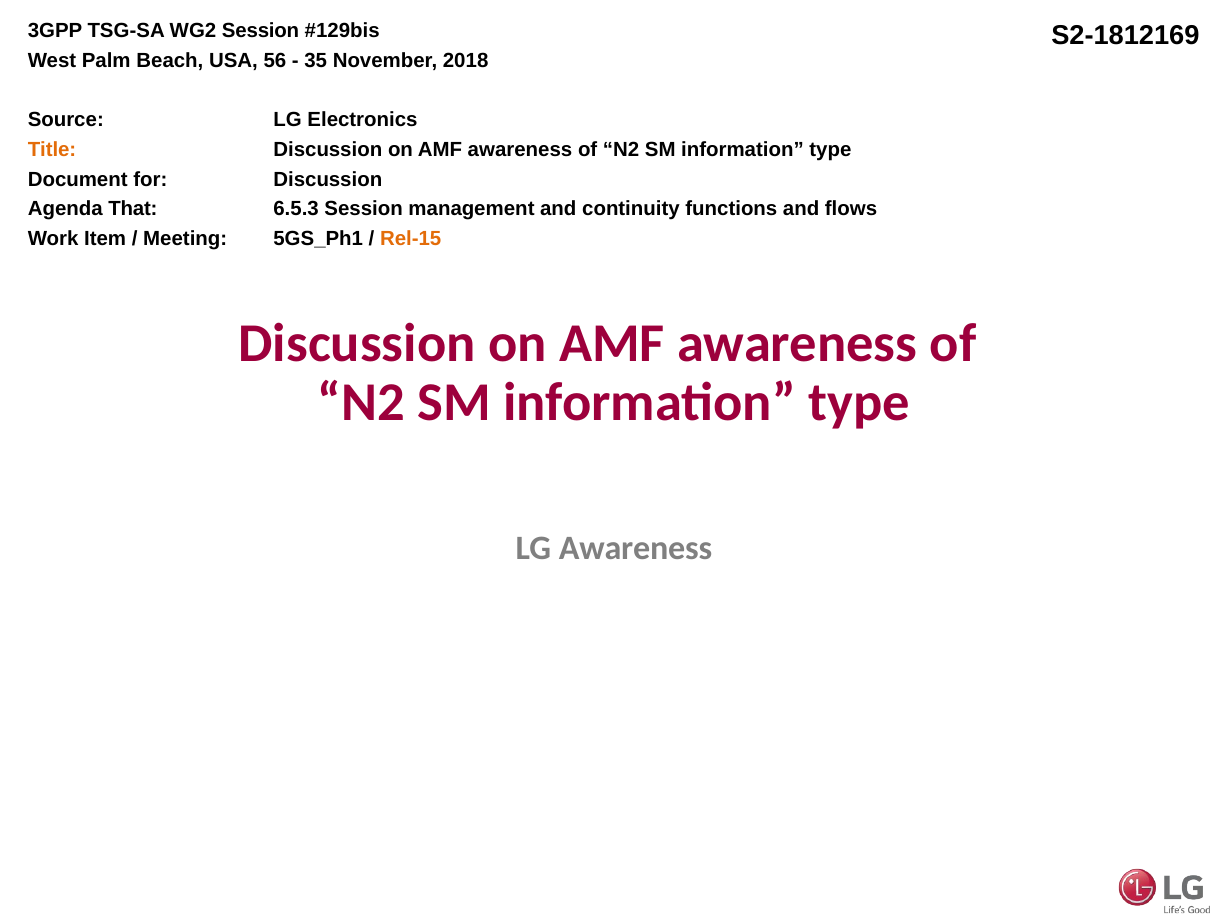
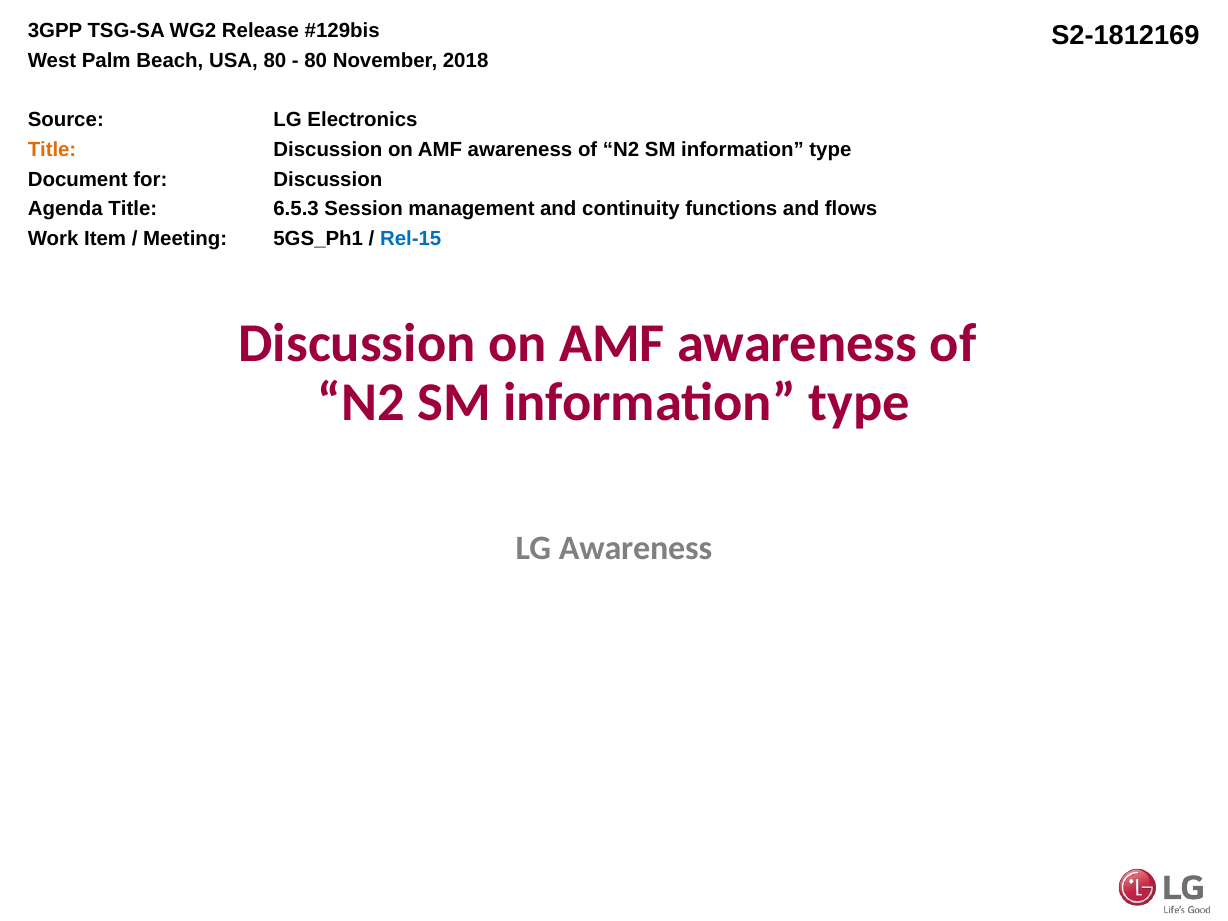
WG2 Session: Session -> Release (260, 31)
USA 56: 56 -> 80 (275, 61)
35: 35 -> 80 (316, 61)
Agenda That: That -> Title (133, 209)
Rel-15 colour: orange -> blue (411, 239)
